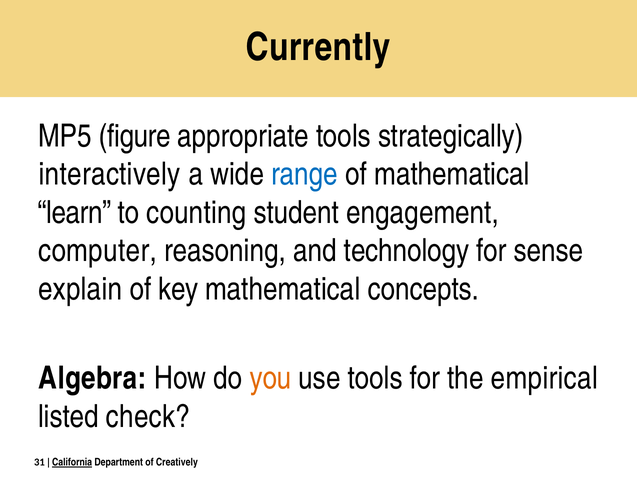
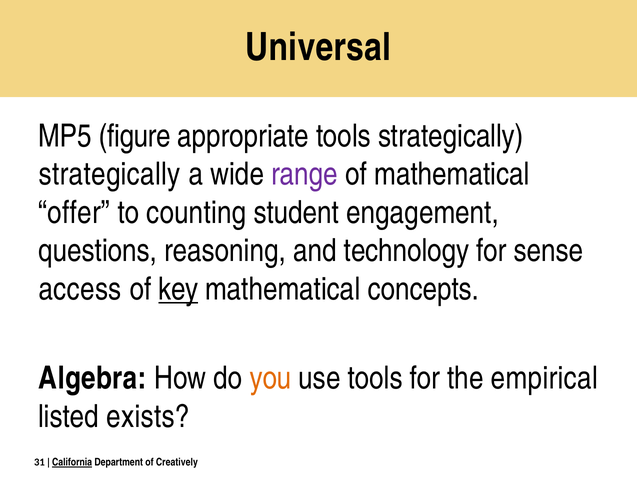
Currently: Currently -> Universal (318, 47)
interactively: interactively -> strategically (110, 174)
range colour: blue -> purple (305, 174)
learn: learn -> offer (74, 212)
computer: computer -> questions (98, 251)
explain: explain -> access (80, 289)
key underline: none -> present (178, 289)
check: check -> exists (148, 416)
